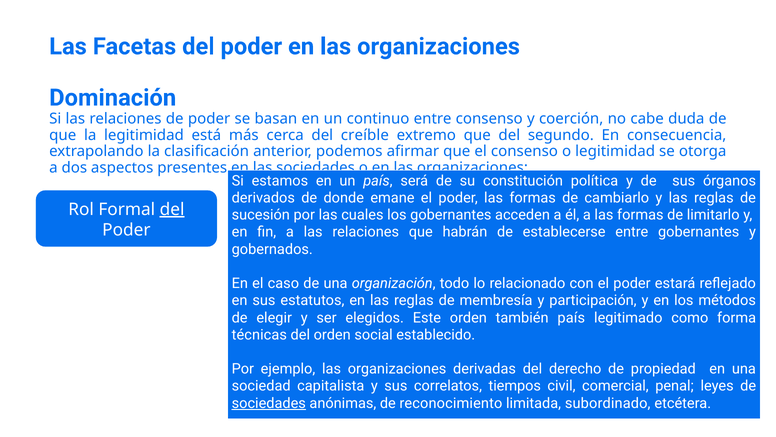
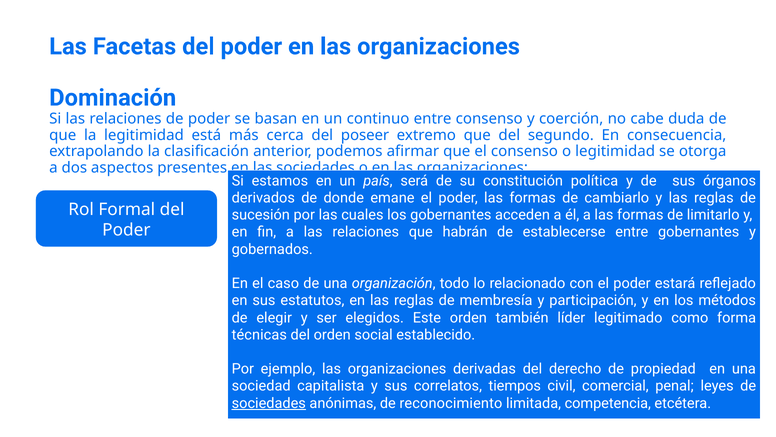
creíble: creíble -> poseer (365, 135)
del underline: present -> none (172, 209)
también país: país -> líder (571, 317)
subordinado: subordinado -> competencia (608, 403)
